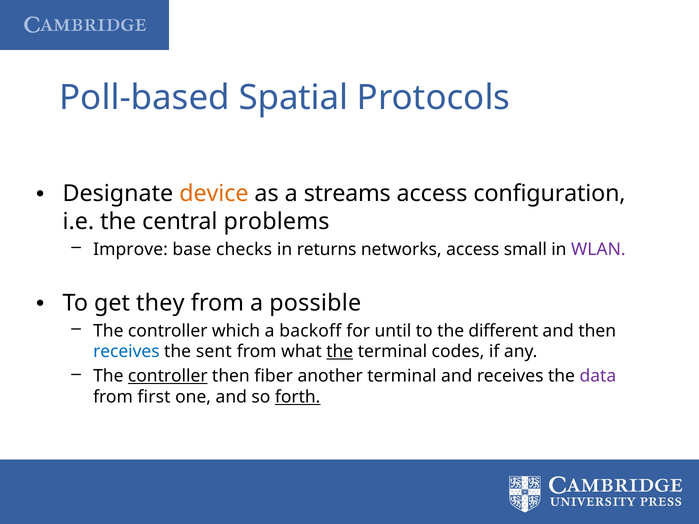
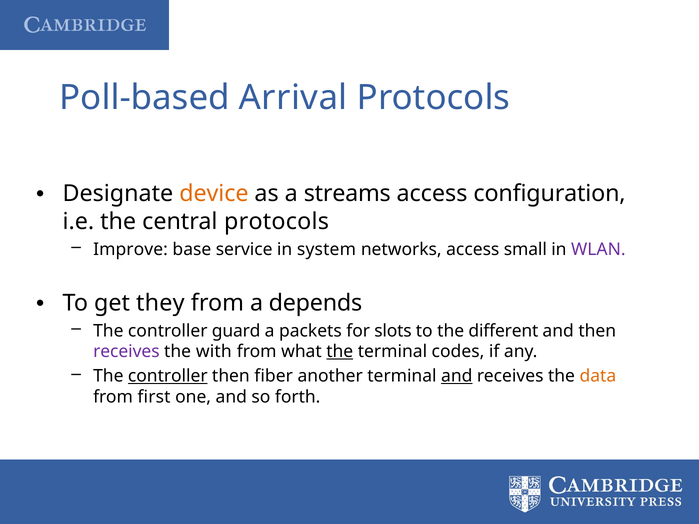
Spatial: Spatial -> Arrival (293, 98)
central problems: problems -> protocols (277, 222)
checks: checks -> service (244, 249)
returns: returns -> system (326, 249)
possible: possible -> depends (315, 303)
which: which -> guard (236, 331)
backoff: backoff -> packets (310, 331)
until: until -> slots (393, 331)
receives colour: blue -> purple (126, 352)
sent: sent -> with (214, 352)
and underline: none -> present (457, 376)
data colour: purple -> orange (598, 376)
forth underline: present -> none (298, 397)
